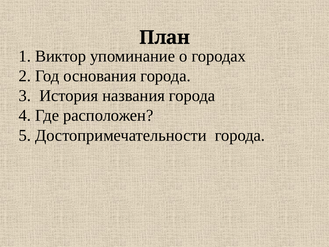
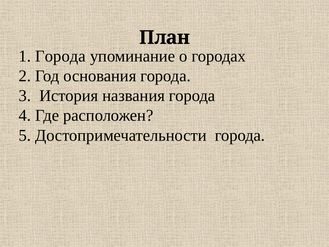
1 Виктор: Виктор -> Города (60, 56)
